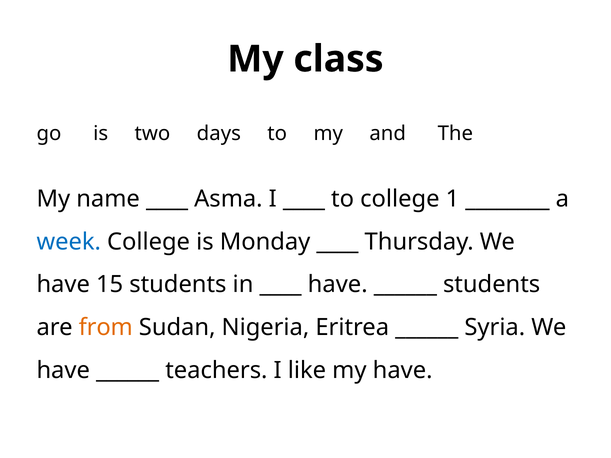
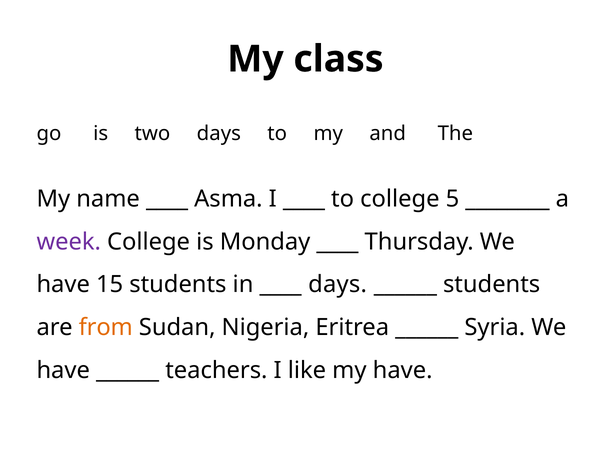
1: 1 -> 5 (452, 199)
week colour: blue -> purple (69, 242)
have: have -> days (338, 285)
